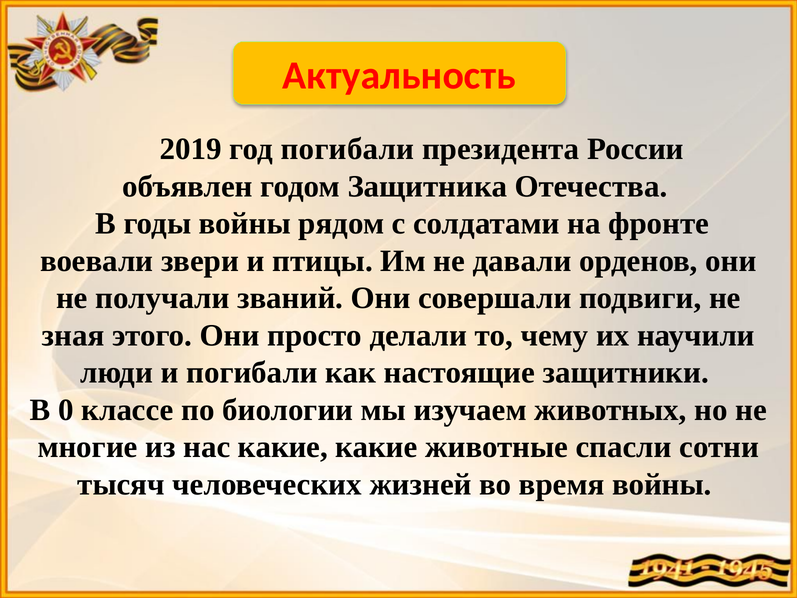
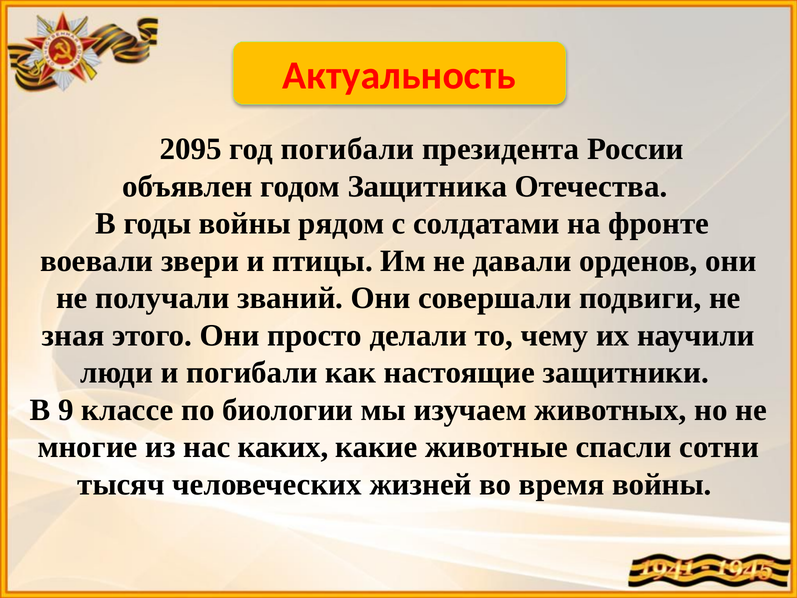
2019: 2019 -> 2095 (191, 149)
0: 0 -> 9 (66, 410)
нас какие: какие -> каких (283, 447)
